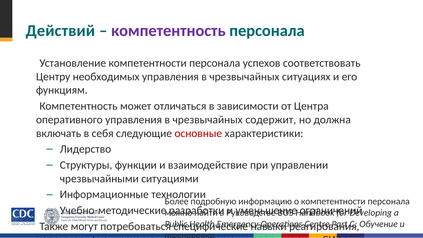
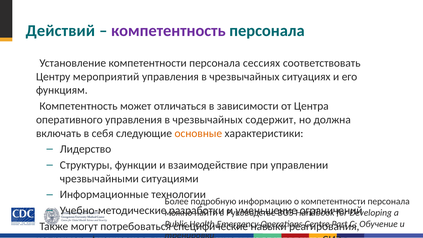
успехов: успехов -> сессиях (262, 63)
необходимых: необходимых -> мероприятий (106, 77)
основные colour: red -> orange (198, 133)
